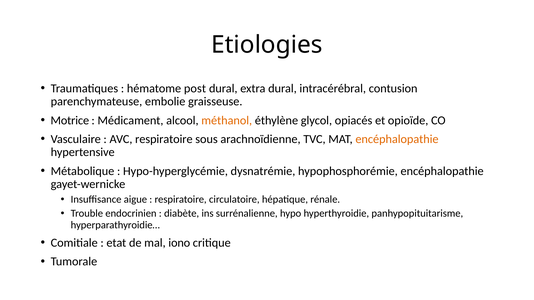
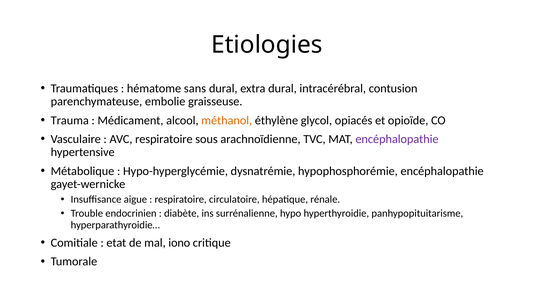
post: post -> sans (195, 88)
Motrice: Motrice -> Trauma (70, 120)
encéphalopathie colour: orange -> purple (397, 139)
